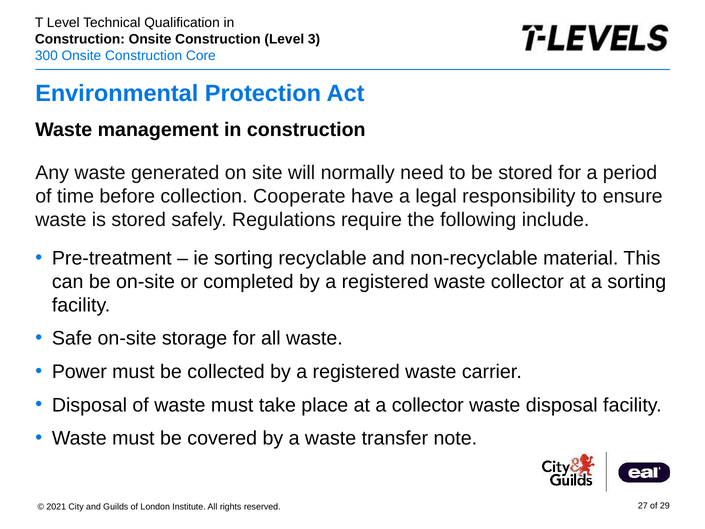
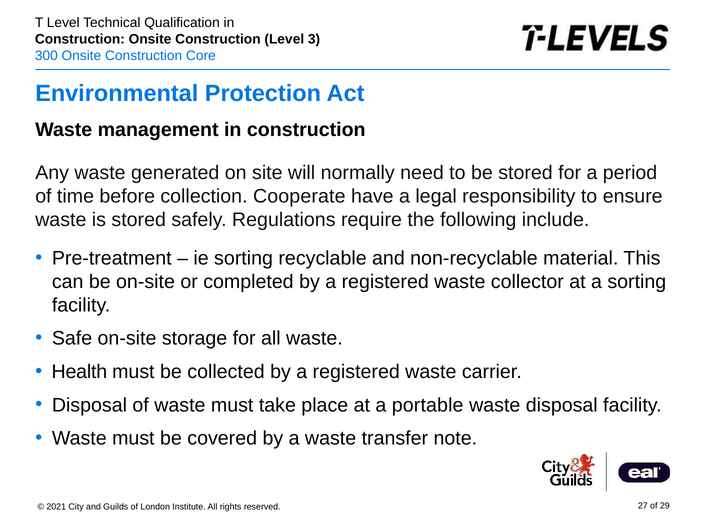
Power: Power -> Health (79, 372)
a collector: collector -> portable (428, 405)
